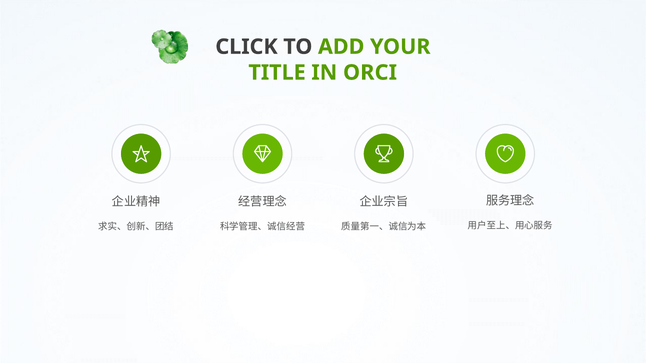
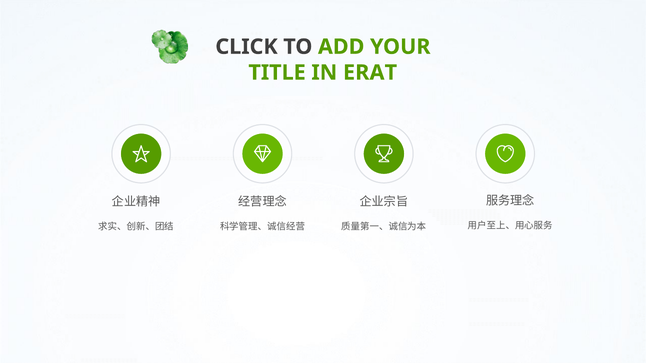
ORCI: ORCI -> ERAT (370, 73)
